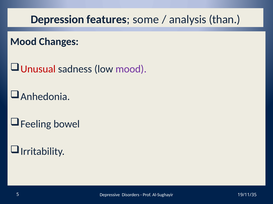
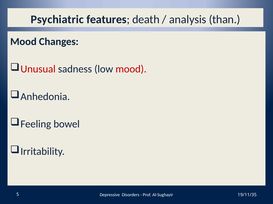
Depression: Depression -> Psychiatric (57, 20)
some: some -> death (146, 20)
mood colour: purple -> red (131, 69)
